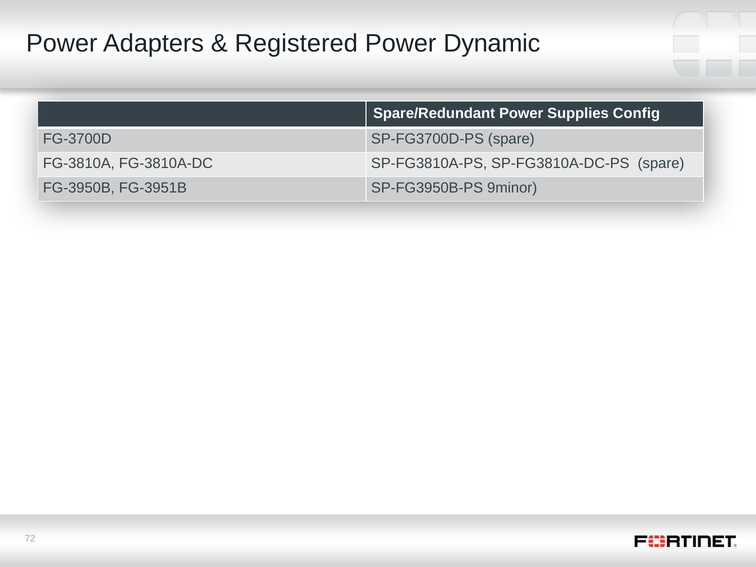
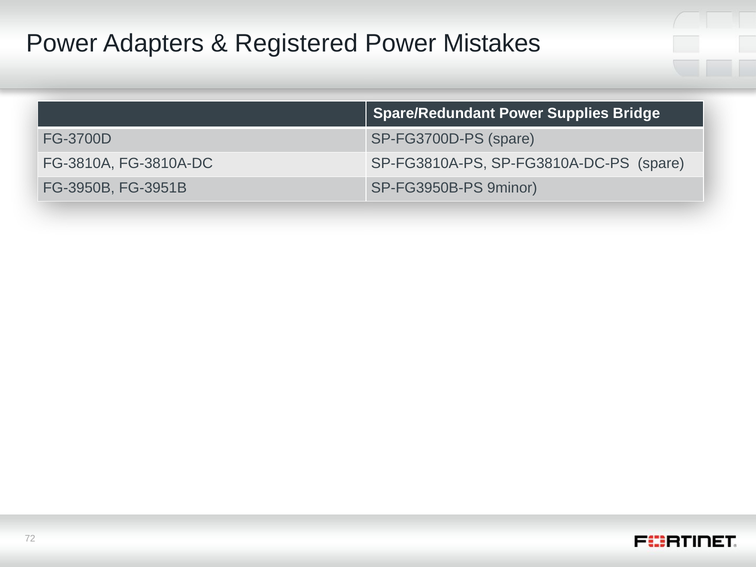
Dynamic: Dynamic -> Mistakes (492, 43)
Config: Config -> Bridge (636, 113)
